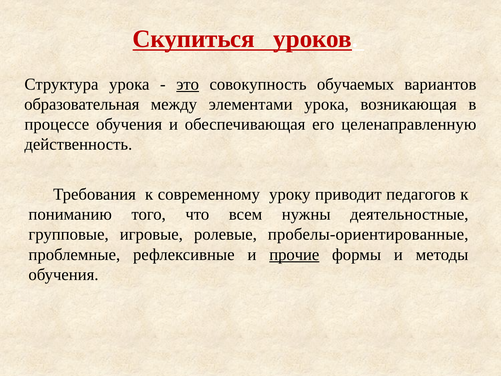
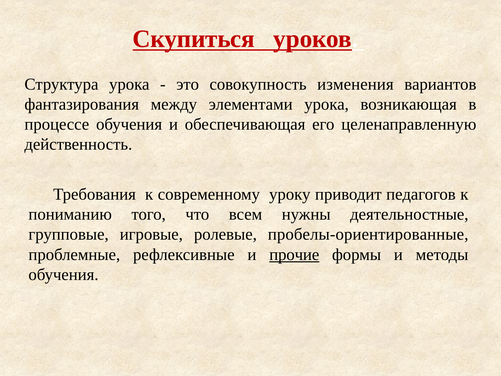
это underline: present -> none (188, 84)
обучаемых: обучаемых -> изменения (355, 84)
образовательная: образовательная -> фантазирования (82, 104)
